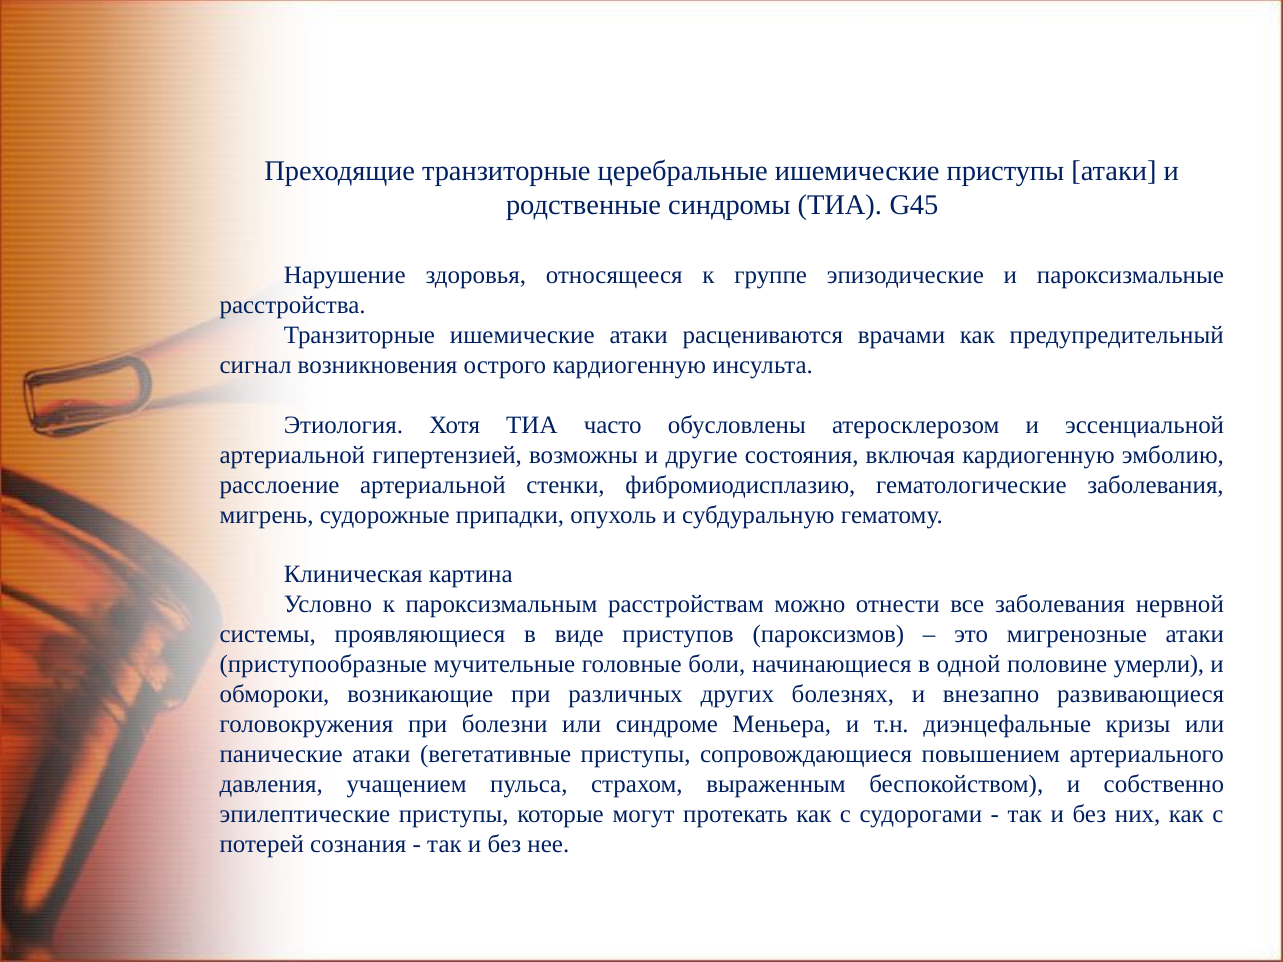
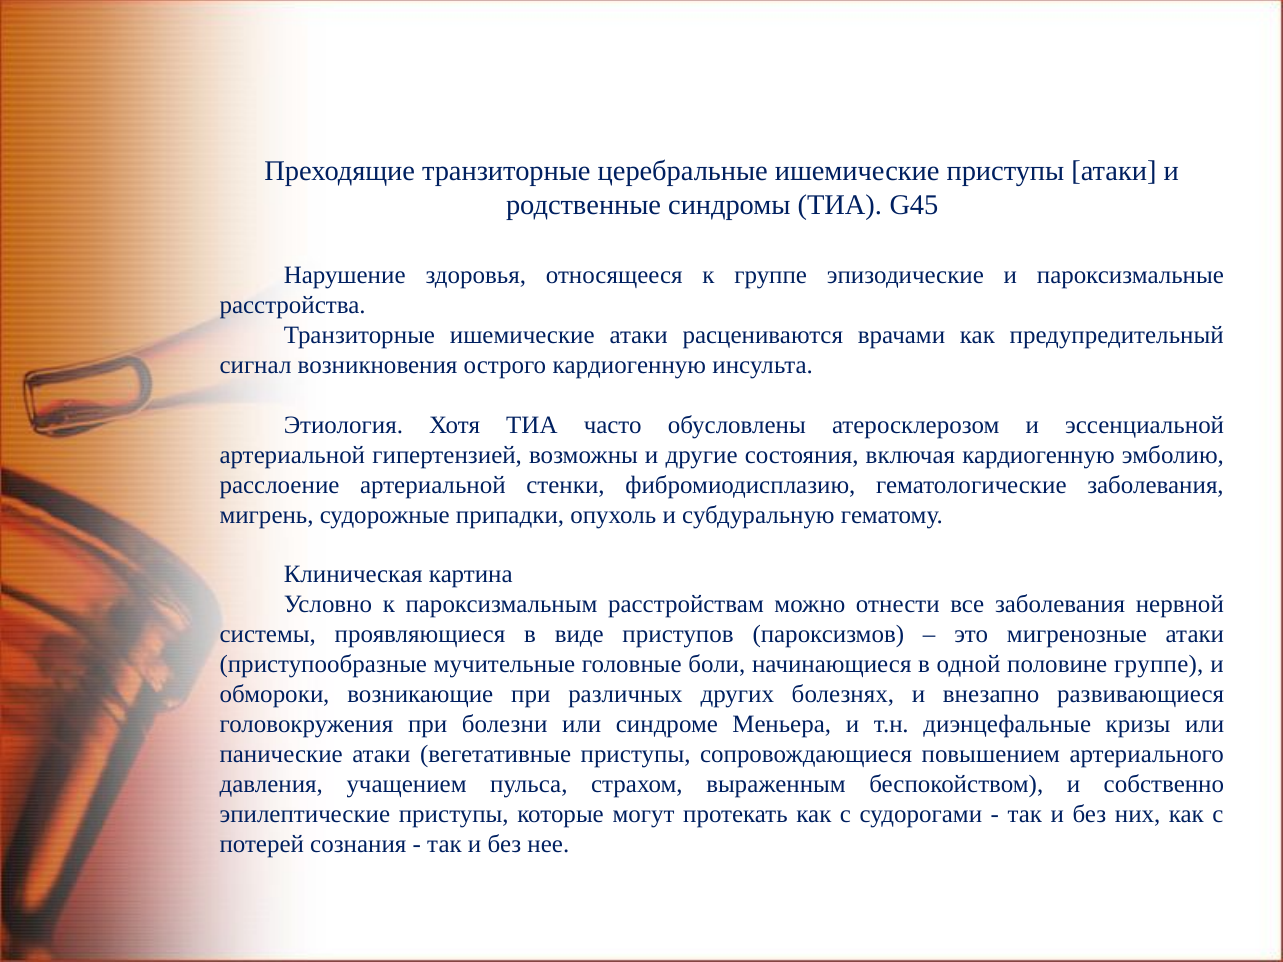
половине умерли: умерли -> группе (1159, 665)
